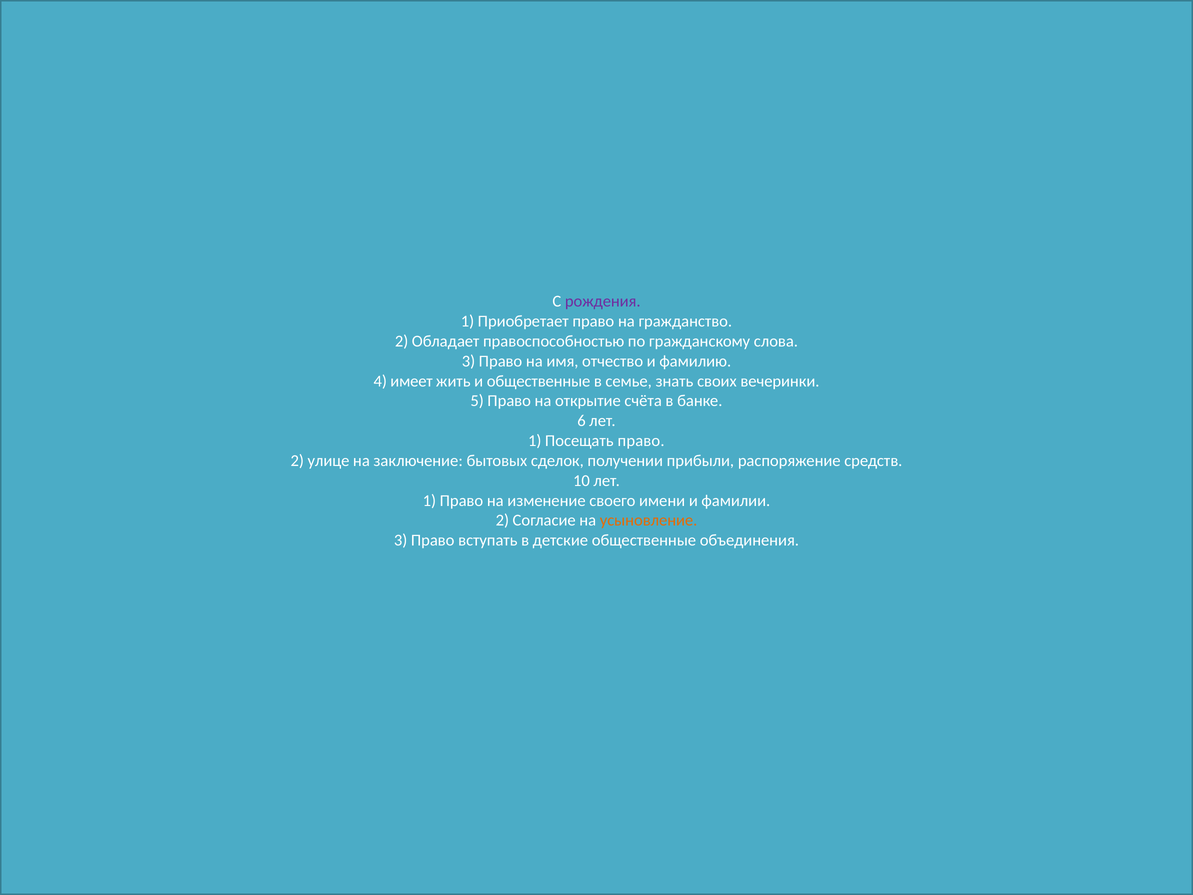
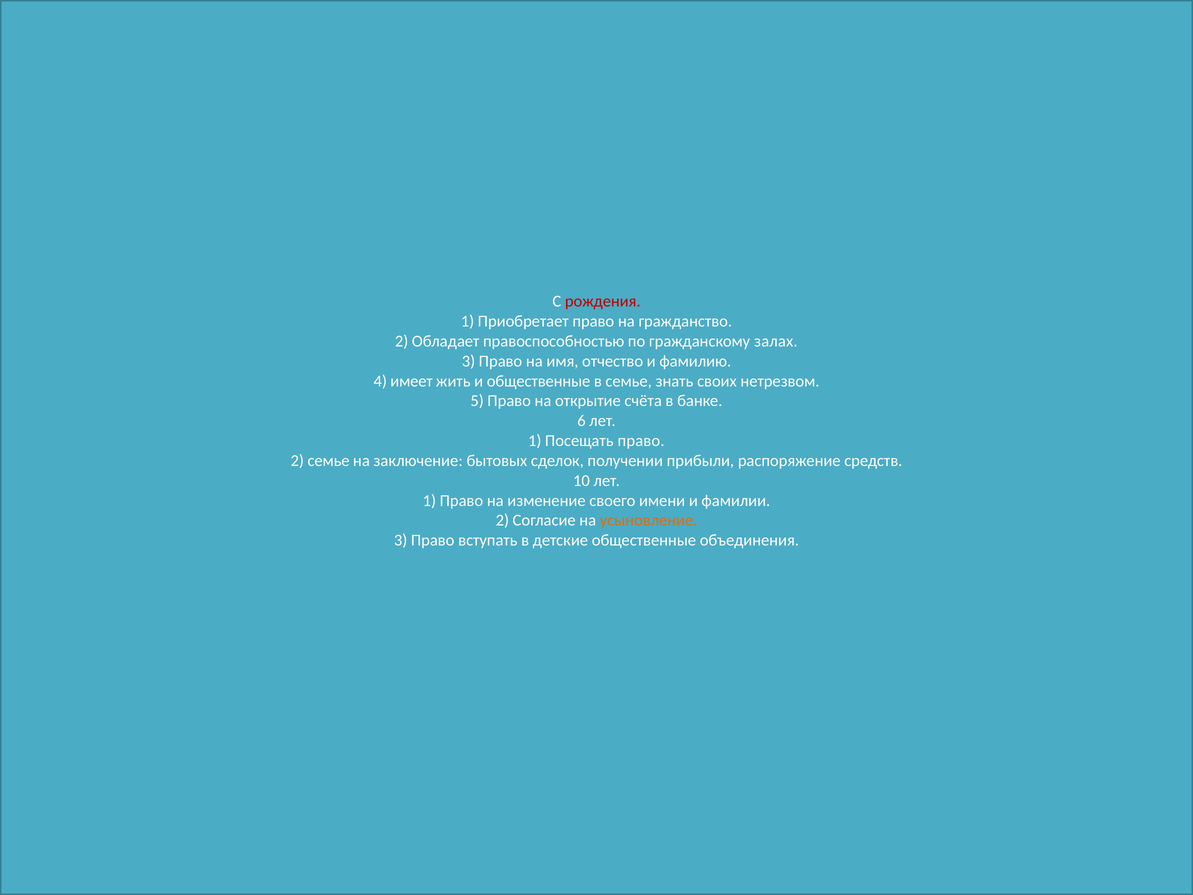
рождения colour: purple -> red (603, 301)
слова: слова -> залах (776, 341)
вечеринки: вечеринки -> нетрезвом (780, 381)
2 улице: улице -> семье (329, 461)
